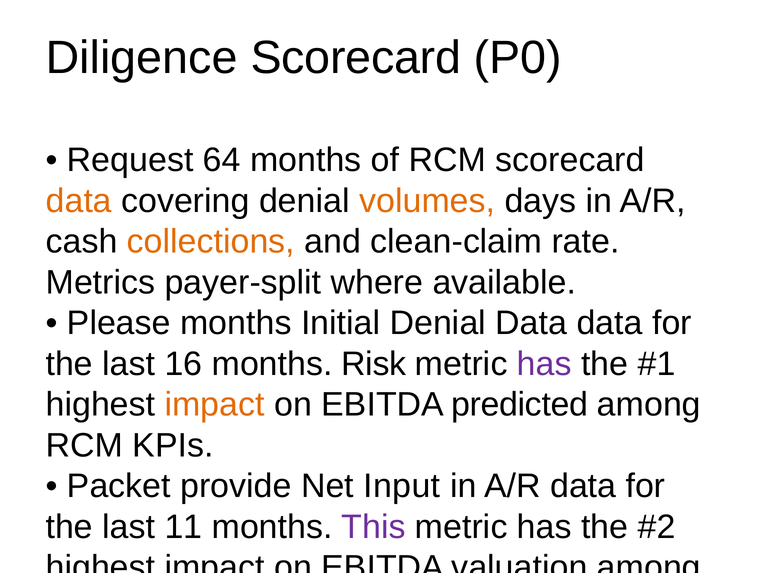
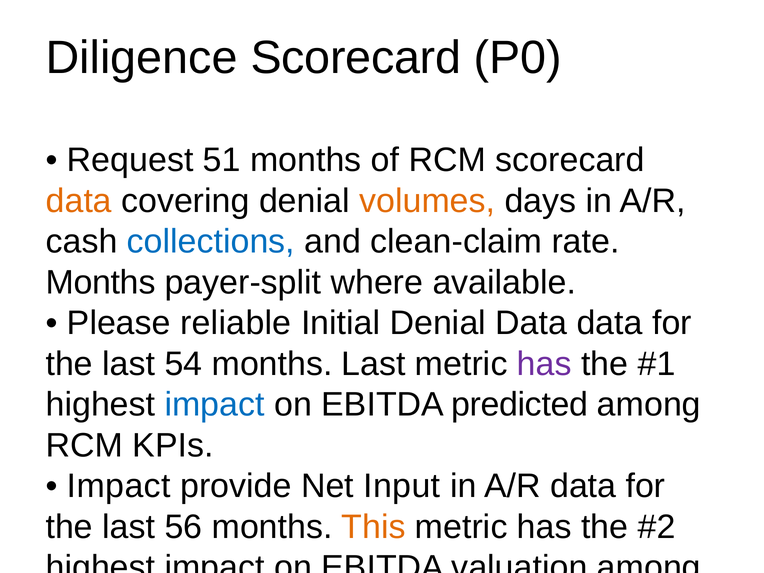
64: 64 -> 51 (222, 160)
collections colour: orange -> blue (211, 242)
Metrics: Metrics -> Months (101, 282)
Please months: months -> reliable (236, 323)
16: 16 -> 54 (183, 364)
months Risk: Risk -> Last (374, 364)
impact colour: orange -> blue (215, 405)
Packet: Packet -> Impact (119, 486)
11: 11 -> 56 (183, 527)
This colour: purple -> orange (374, 527)
